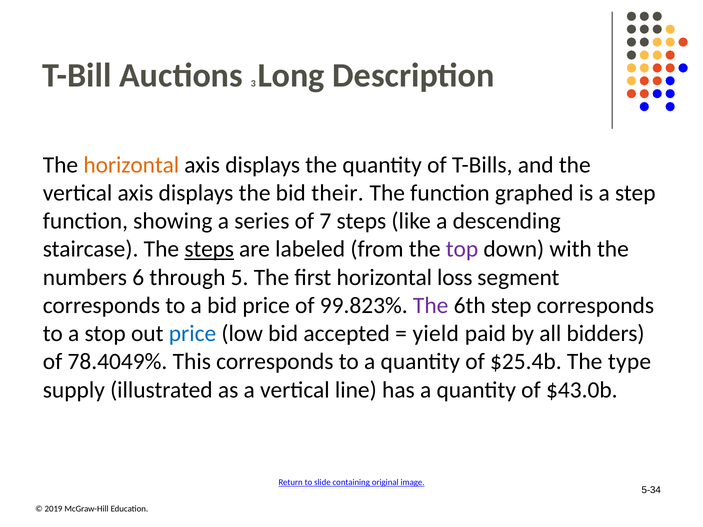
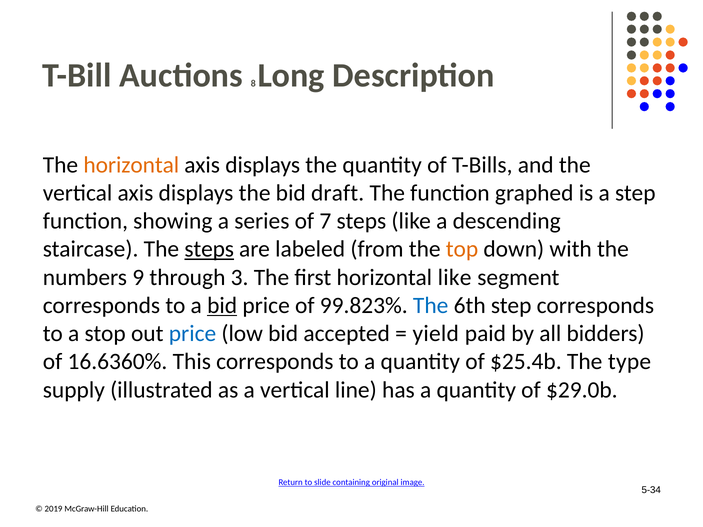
3: 3 -> 8 (253, 84)
their: their -> draft (338, 193)
top colour: purple -> orange (462, 249)
6: 6 -> 9 (138, 277)
5: 5 -> 3 (240, 277)
horizontal loss: loss -> like (455, 277)
bid underline: none -> present (222, 306)
The colour: purple -> blue (431, 306)
78.4049%: 78.4049% -> 16.6360% (117, 362)
$43.0b: $43.0b -> $29.0b (582, 390)
